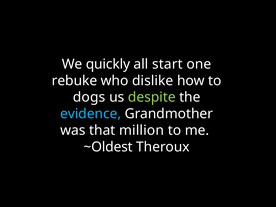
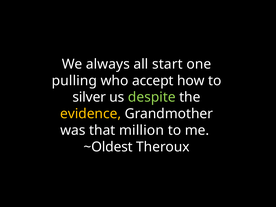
quickly: quickly -> always (108, 64)
rebuke: rebuke -> pulling (74, 81)
dislike: dislike -> accept (153, 81)
dogs: dogs -> silver (89, 97)
evidence colour: light blue -> yellow (91, 114)
